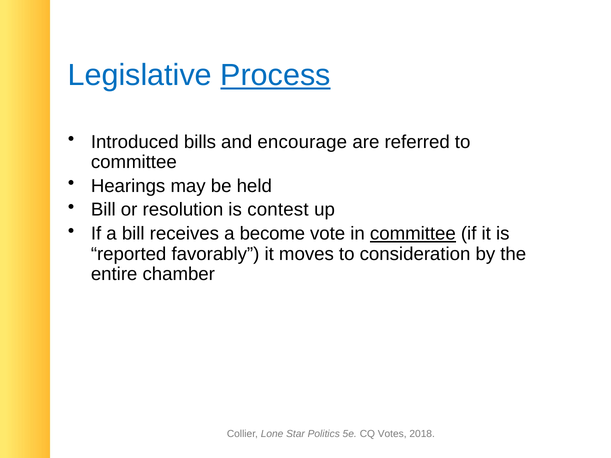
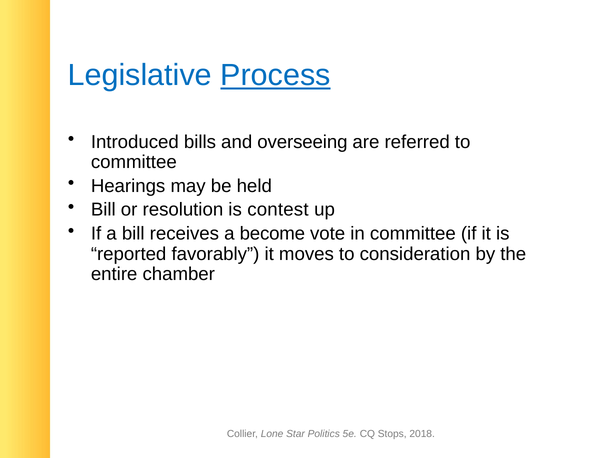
encourage: encourage -> overseeing (302, 142)
committee underline: present -> none (413, 234)
Votes: Votes -> Stops (392, 434)
